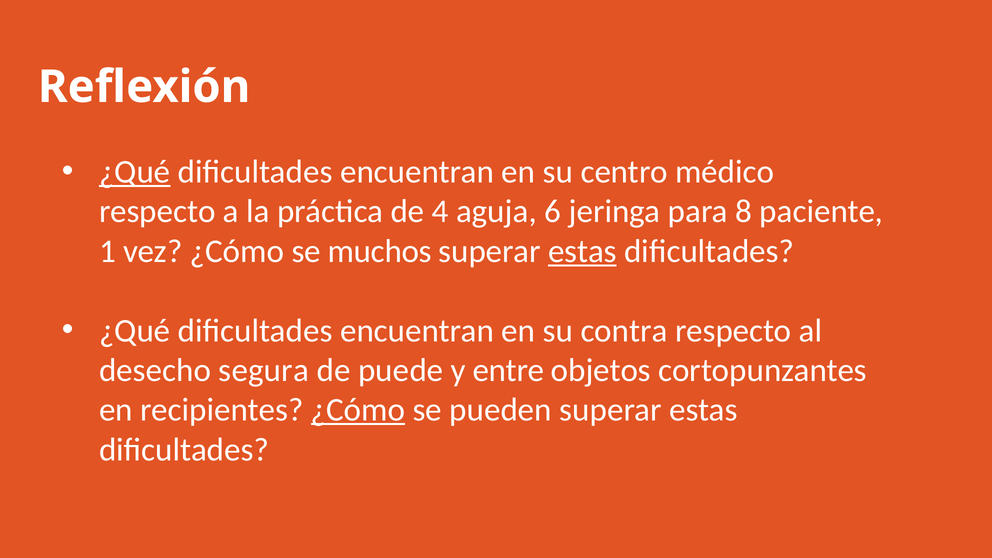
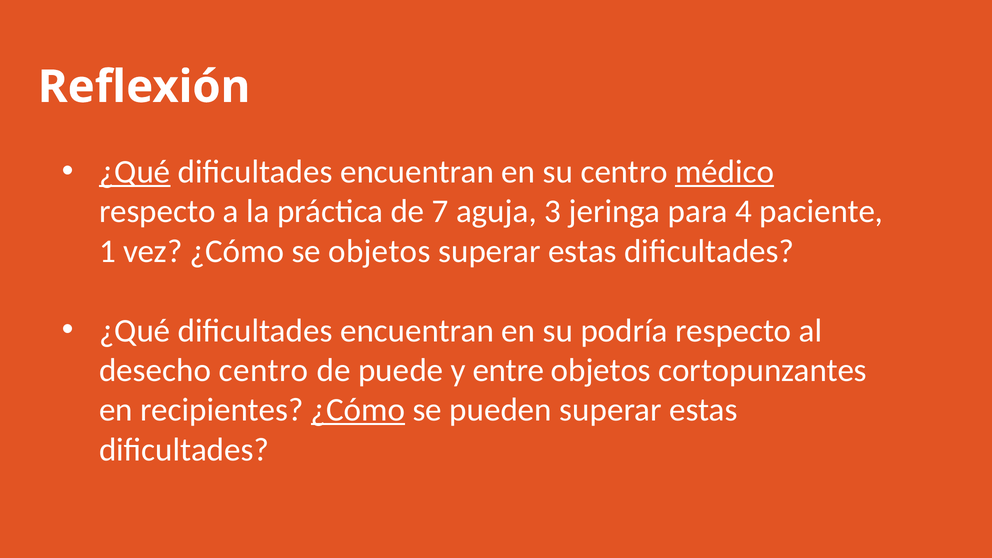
médico underline: none -> present (725, 172)
4: 4 -> 7 (440, 212)
6: 6 -> 3 (553, 212)
8: 8 -> 4 (743, 212)
se muchos: muchos -> objetos (379, 251)
estas underline: present -> none (582, 251)
contra: contra -> podría (624, 331)
desecho segura: segura -> centro (264, 370)
